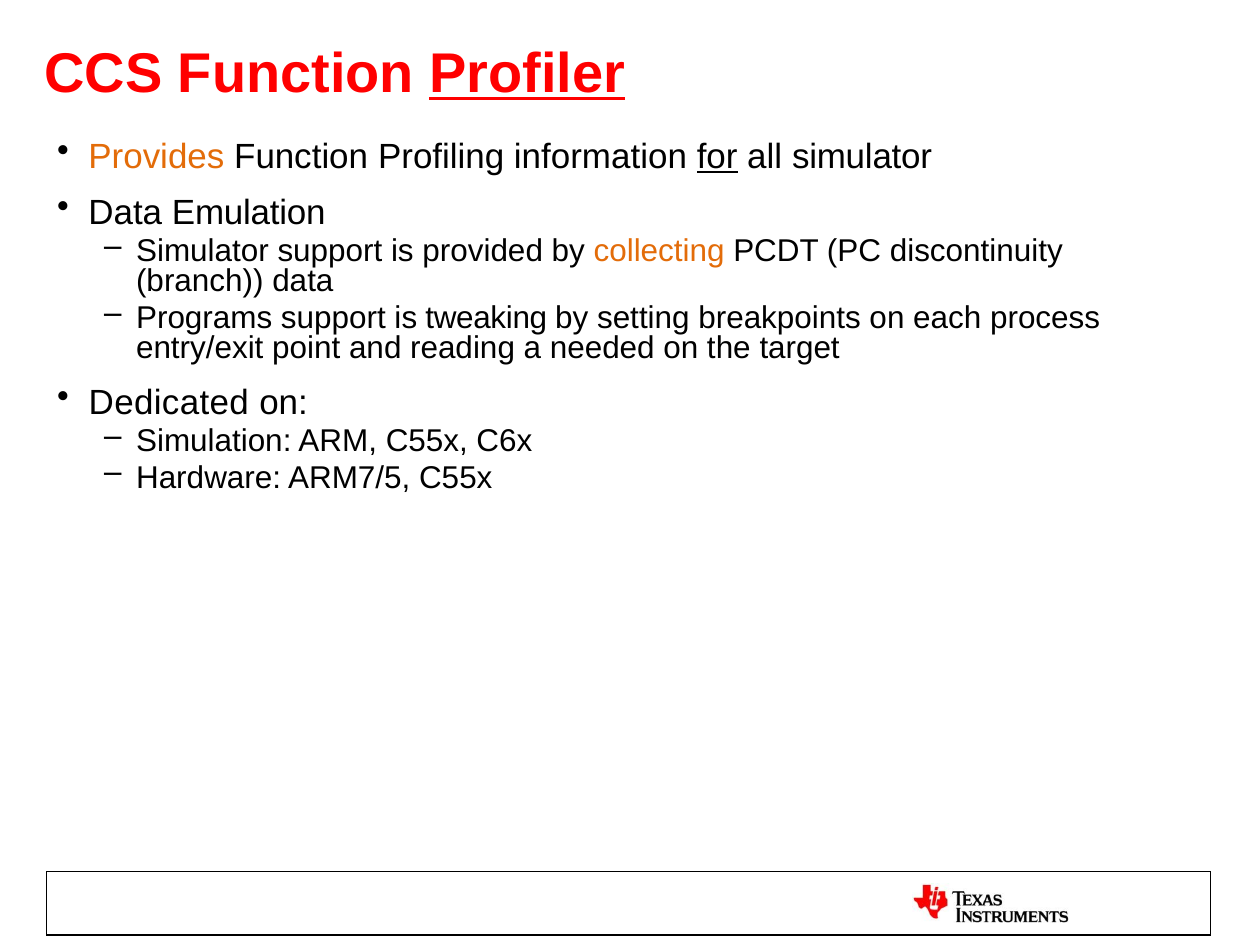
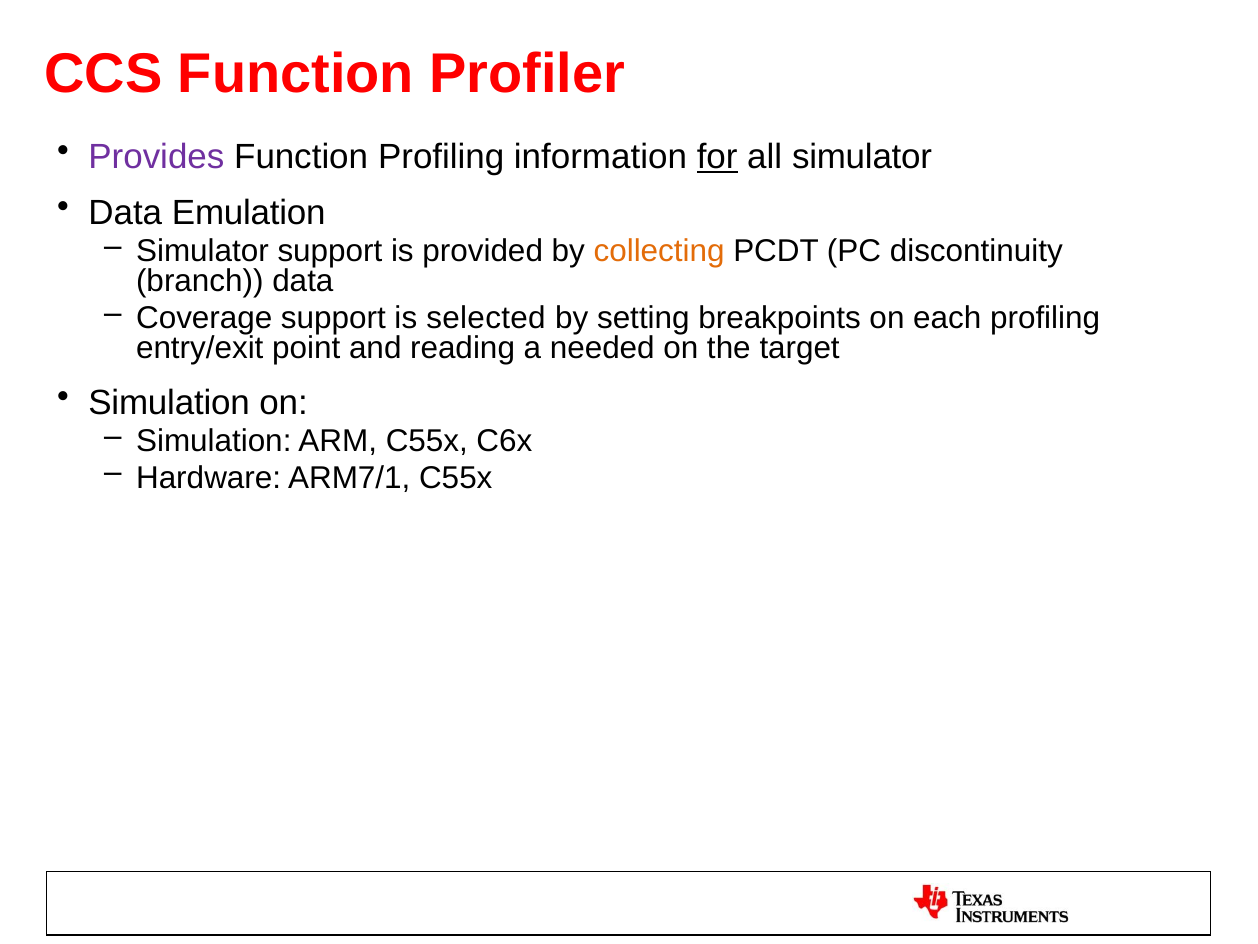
Profiler underline: present -> none (527, 74)
Provides colour: orange -> purple (156, 157)
Programs: Programs -> Coverage (204, 318)
tweaking: tweaking -> selected (486, 318)
each process: process -> profiling (1045, 318)
Dedicated: Dedicated -> Simulation (169, 403)
ARM7/5: ARM7/5 -> ARM7/1 (349, 477)
